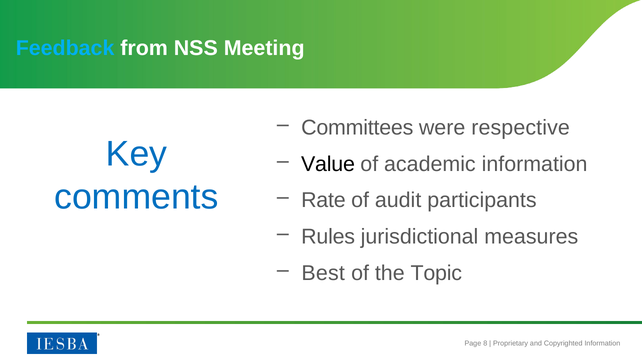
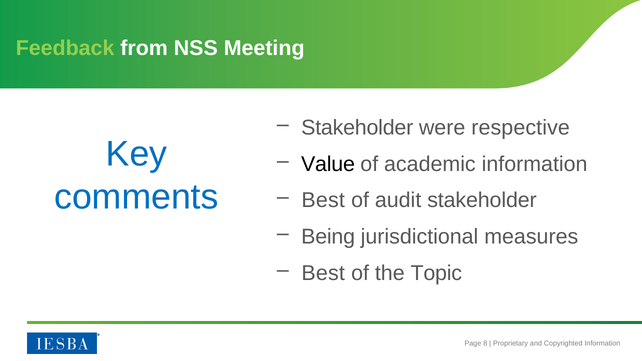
Feedback colour: light blue -> light green (65, 48)
Committees: Committees -> Stakeholder (357, 128)
Rate: Rate -> Best (323, 200)
audit participants: participants -> stakeholder (482, 200)
Rules: Rules -> Being (328, 237)
